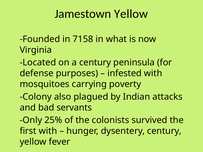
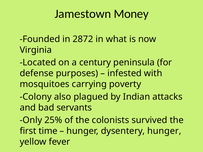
Jamestown Yellow: Yellow -> Money (131, 14)
7158: 7158 -> 2872 (83, 39)
first with: with -> time (48, 131)
dysentery century: century -> hunger (164, 131)
